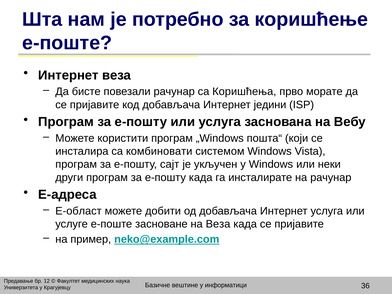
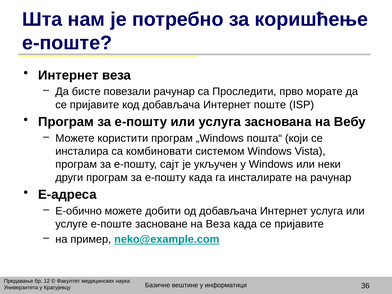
Коришћења: Коришћења -> Проследити (244, 92)
једини: једини -> поште (270, 105)
Е-област: Е-област -> Е-обично (79, 211)
